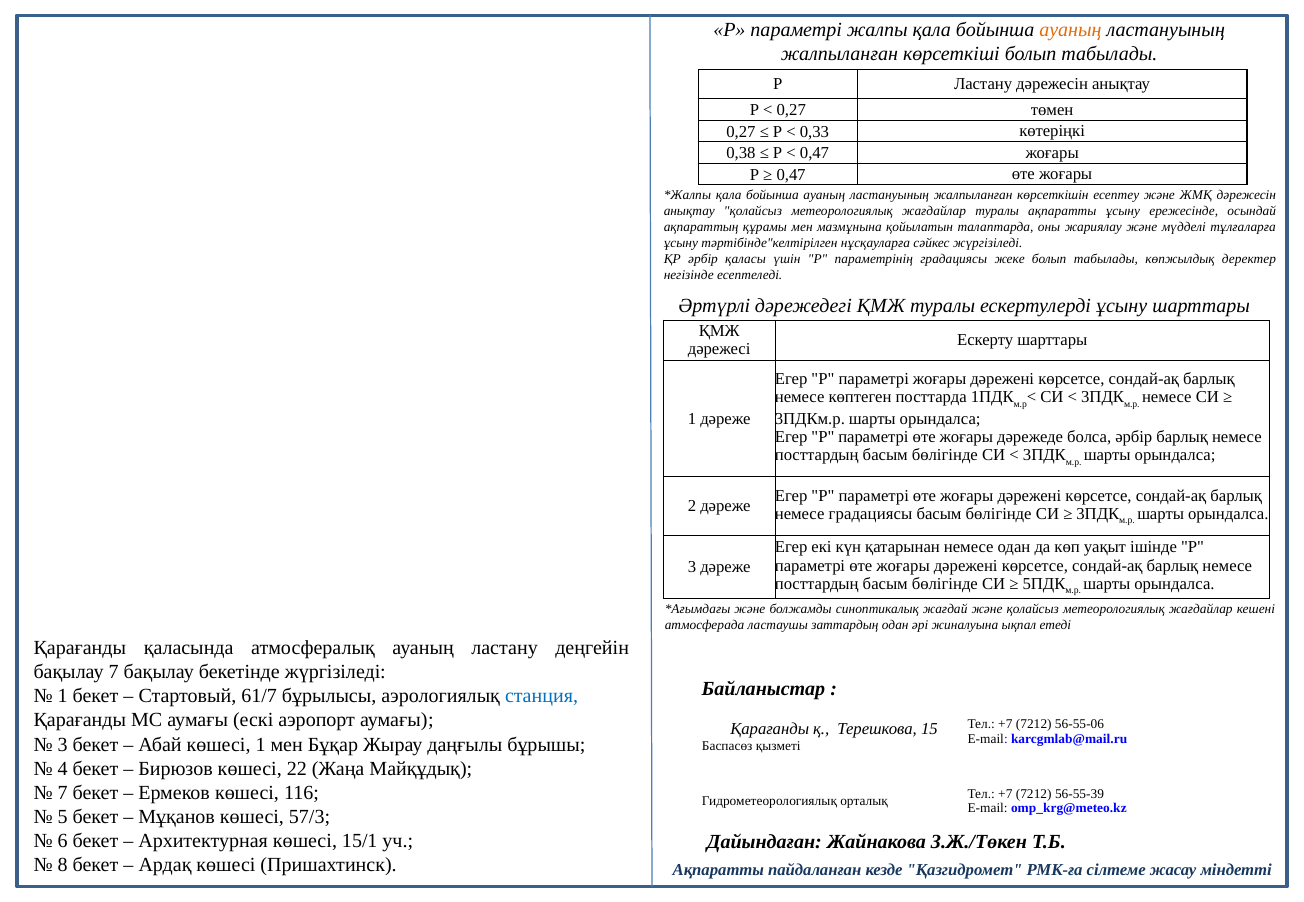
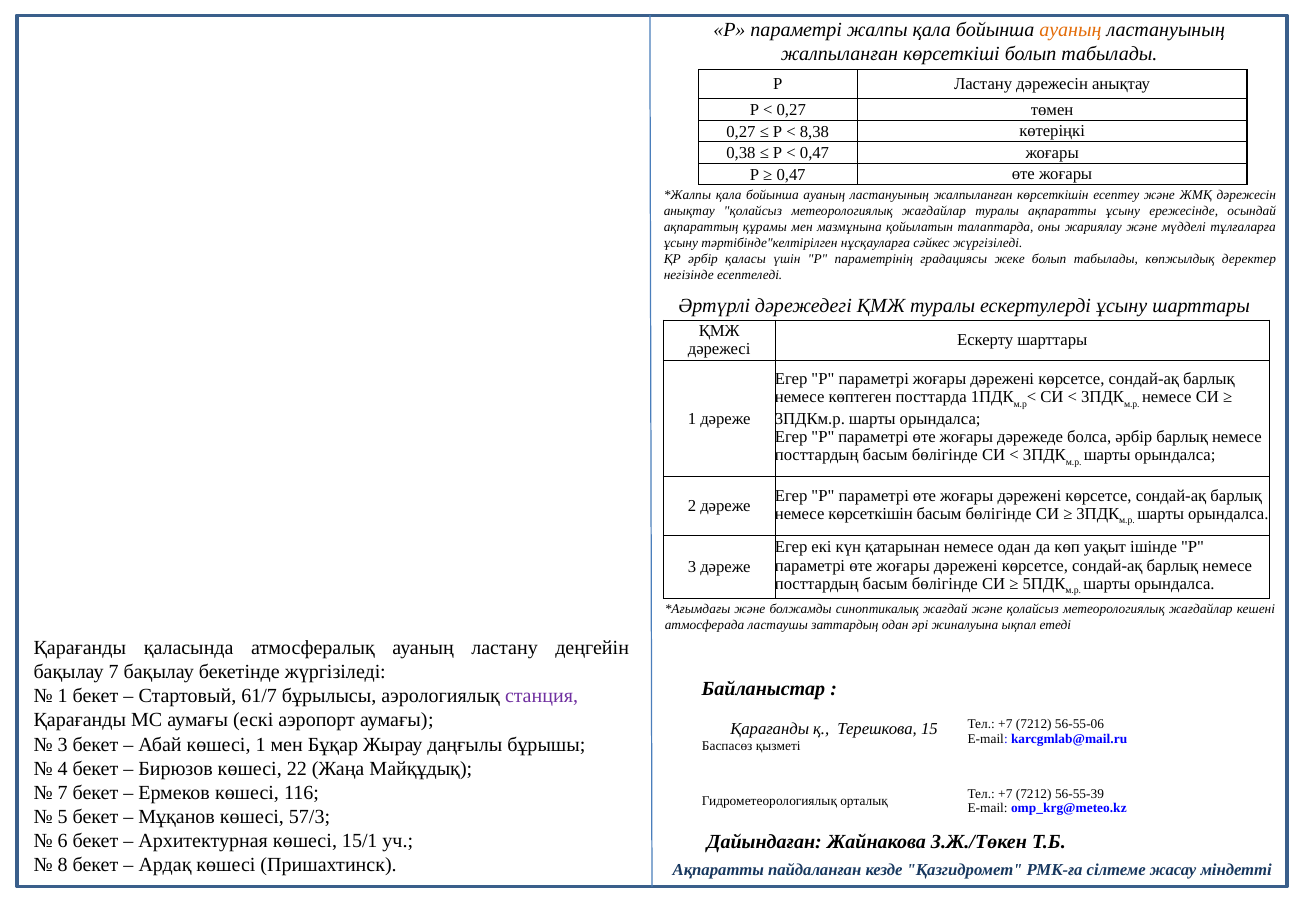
0,33: 0,33 -> 8,38 (814, 132)
немесе градациясы: градациясы -> көрсеткішін (871, 514)
станция colour: blue -> purple (542, 697)
